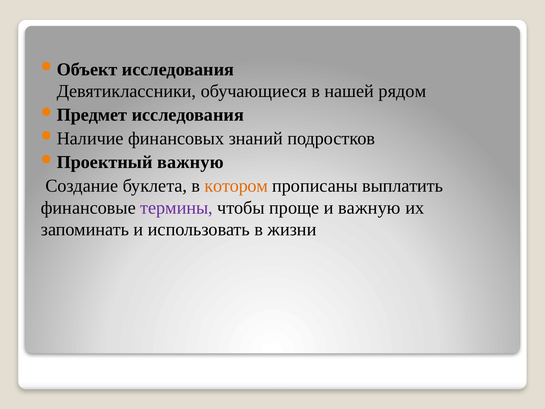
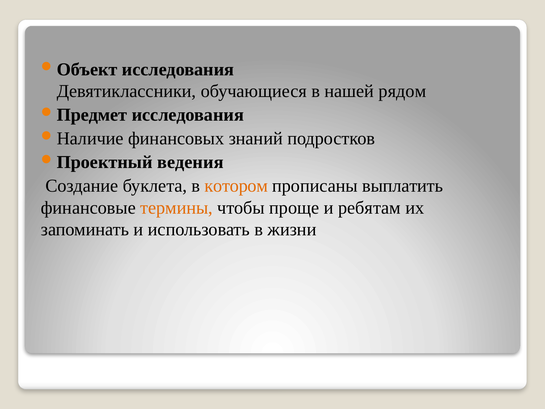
важную: важную -> ведения (190, 162)
термины colour: purple -> orange (177, 208)
и важную: важную -> ребятам (369, 208)
